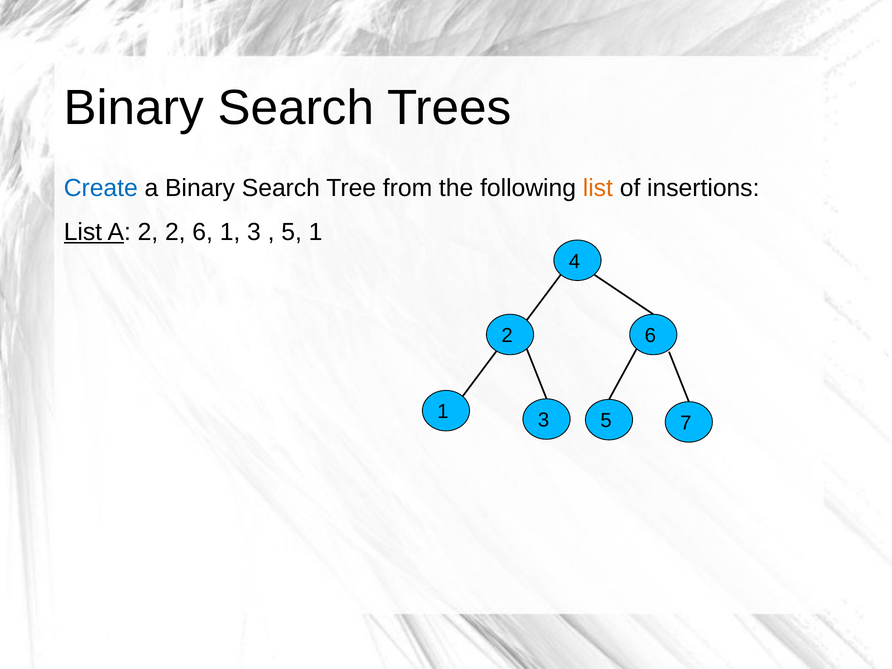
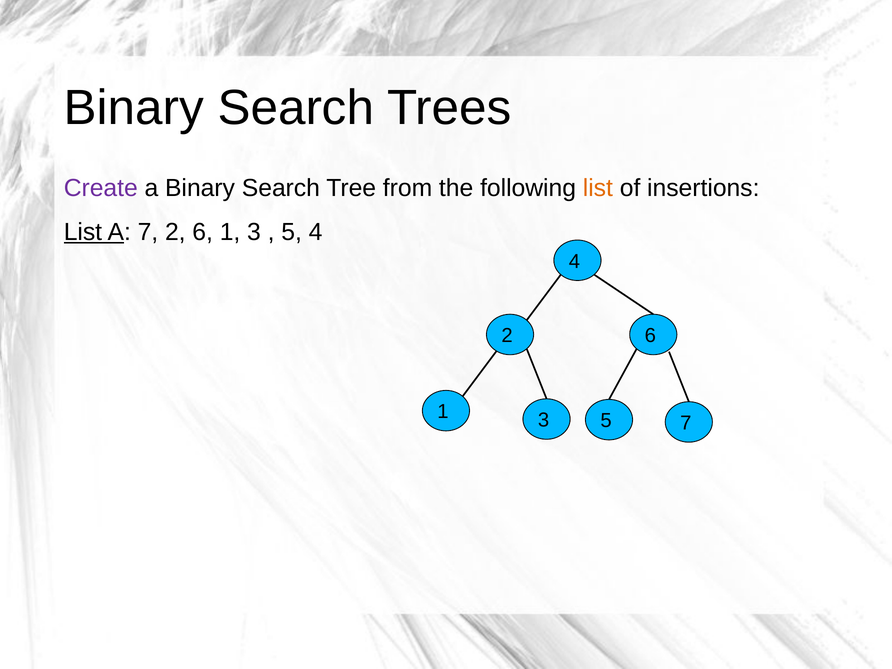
Create colour: blue -> purple (101, 188)
A 2: 2 -> 7 (148, 232)
5 1: 1 -> 4 (316, 232)
